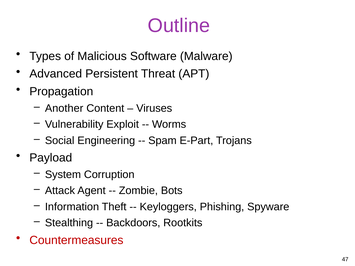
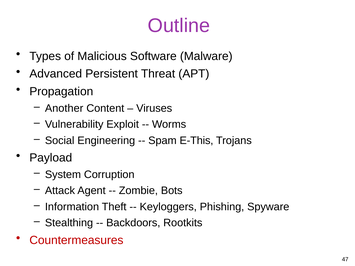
E-Part: E-Part -> E-This (196, 141)
